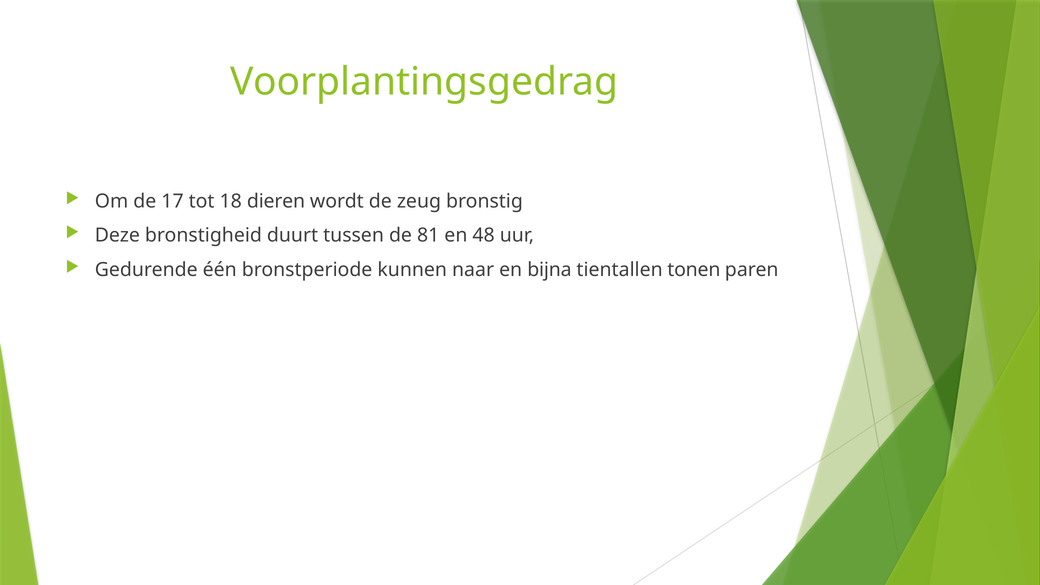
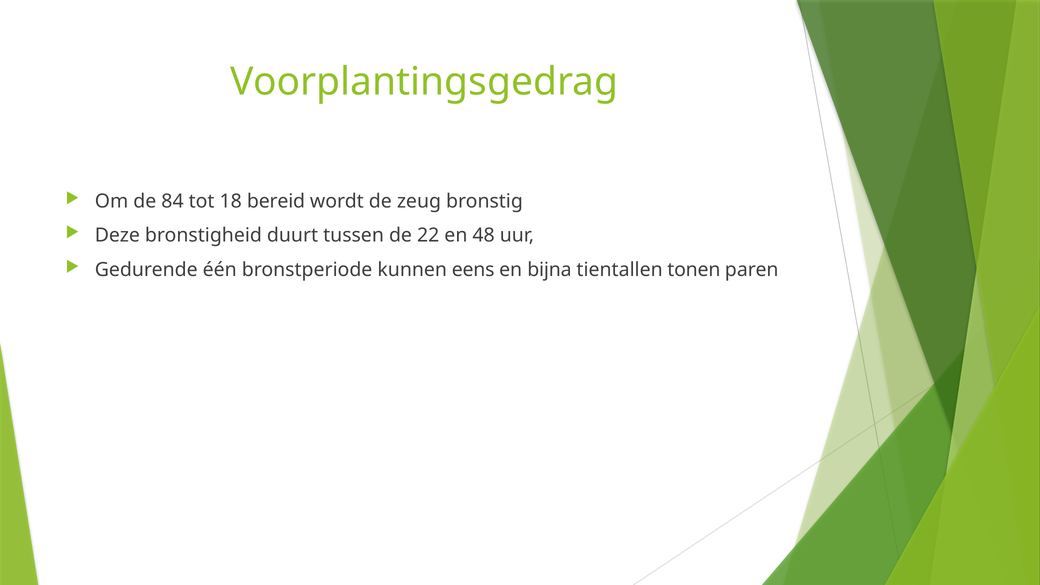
17: 17 -> 84 (173, 201)
dieren: dieren -> bereid (276, 201)
81: 81 -> 22 (428, 236)
naar: naar -> eens (473, 270)
